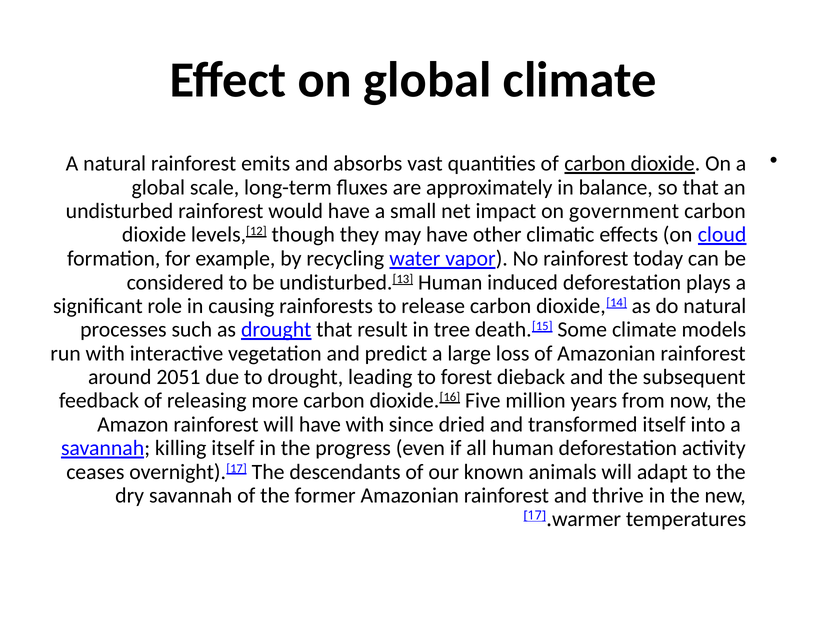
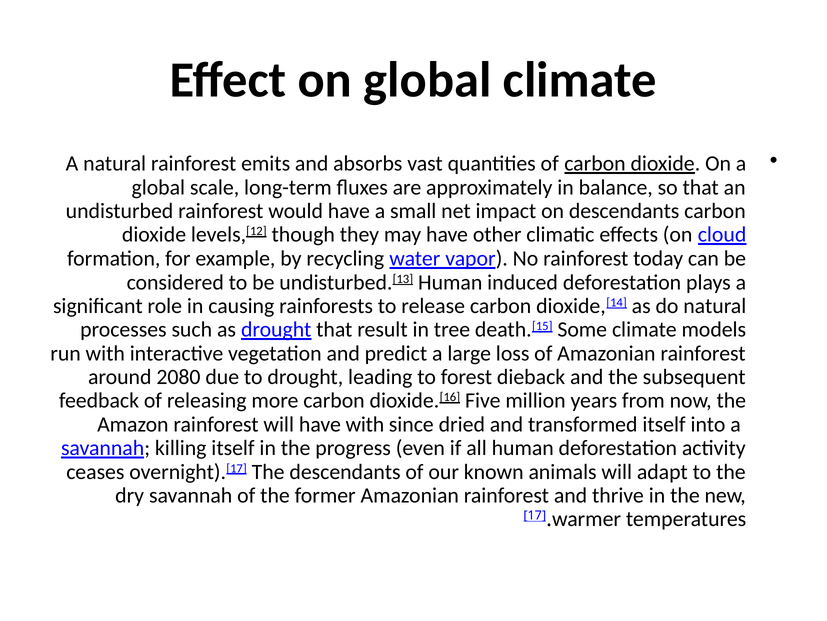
on government: government -> descendants (624, 211)
2051: 2051 -> 2080 (178, 377)
